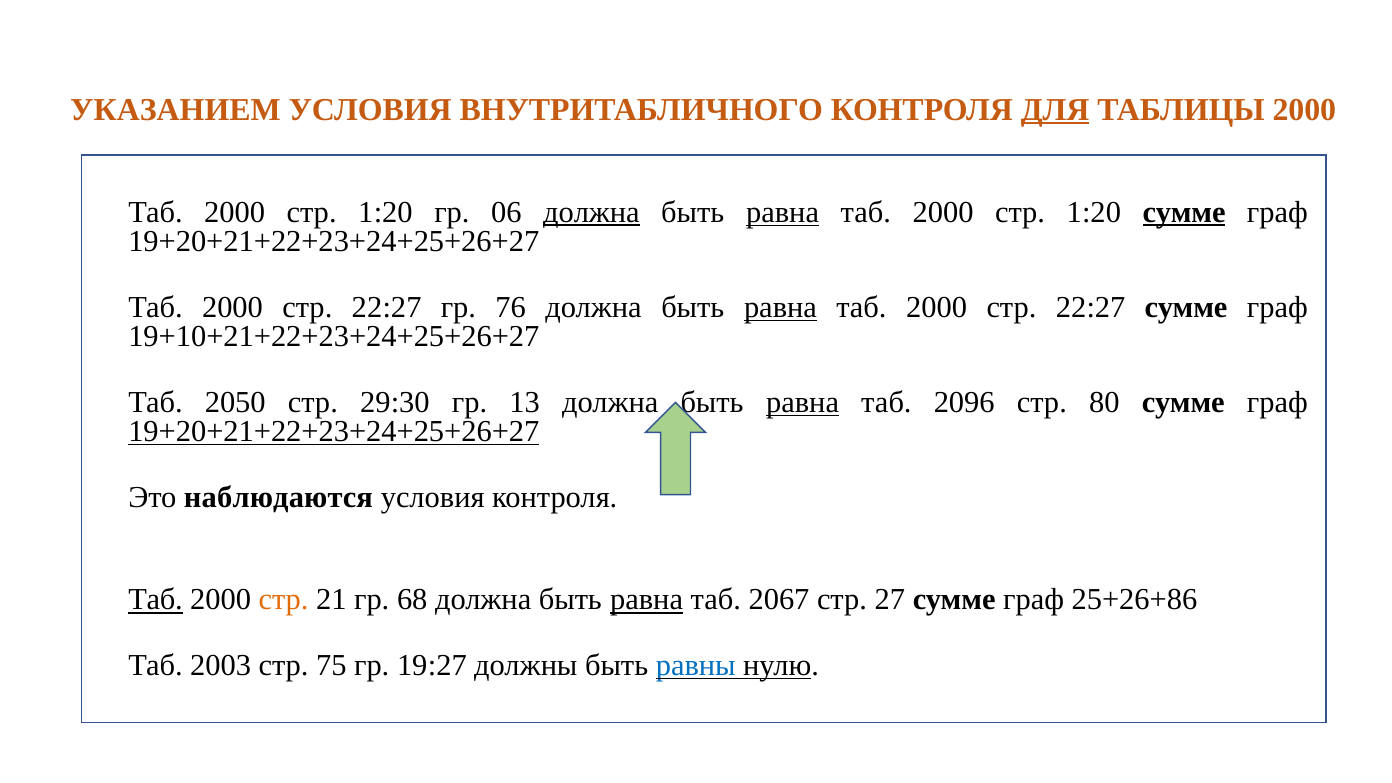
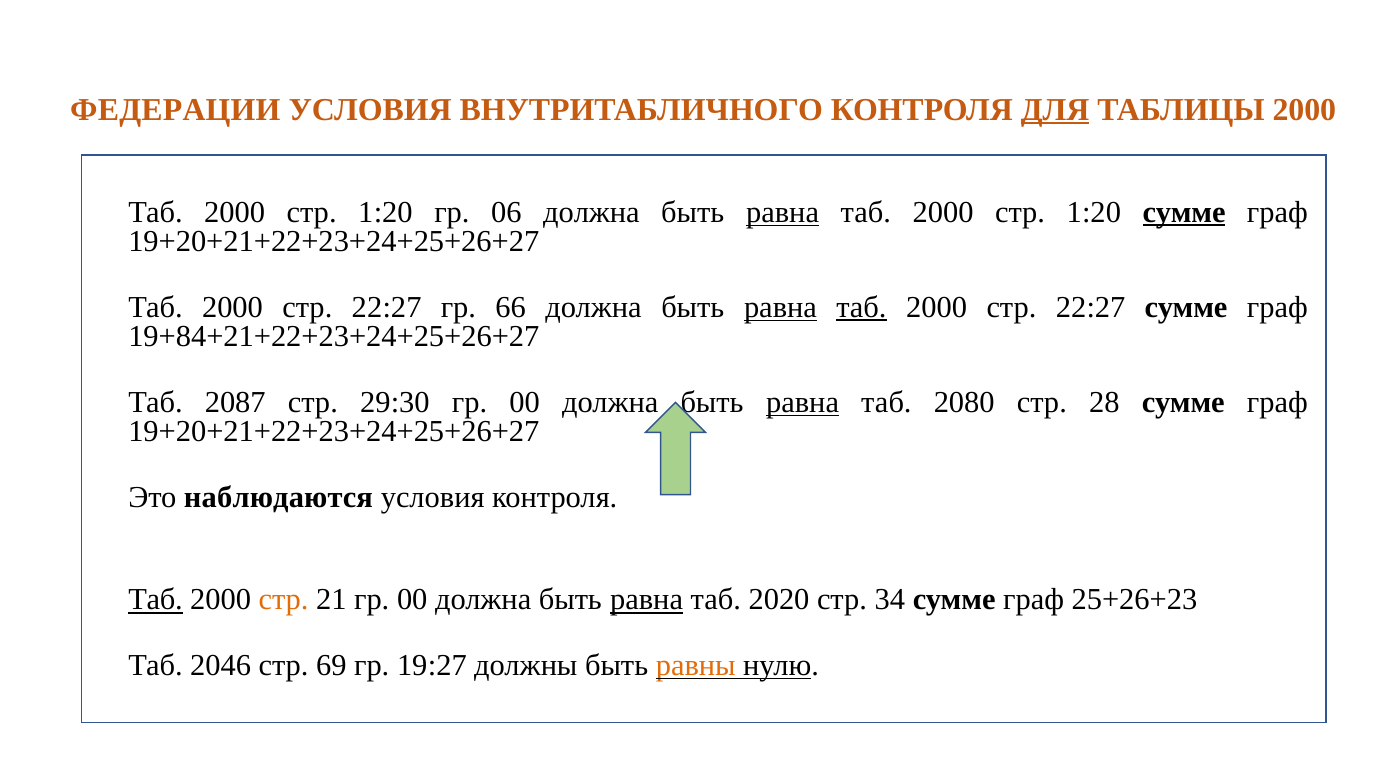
УКАЗАНИЕМ: УКАЗАНИЕМ -> ФЕДЕРАЦИИ (175, 110)
должна underline: present -> none (591, 212)
76: 76 -> 66 (511, 307)
таб underline: none -> present (861, 307)
19+10+21+22+23+24+25+26+27: 19+10+21+22+23+24+25+26+27 -> 19+84+21+22+23+24+25+26+27 (334, 336)
2050: 2050 -> 2087 (235, 402)
29:30 гр 13: 13 -> 00 (525, 402)
2096: 2096 -> 2080 (964, 402)
80: 80 -> 28 (1104, 402)
19+20+21+22+23+24+25+26+27 underline: present -> none (334, 431)
21 гр 68: 68 -> 00 (412, 599)
2067: 2067 -> 2020 (779, 599)
27: 27 -> 34 (890, 599)
25+26+86: 25+26+86 -> 25+26+23 (1134, 599)
2003: 2003 -> 2046 (221, 665)
75: 75 -> 69 (331, 665)
равны colour: blue -> orange (696, 665)
